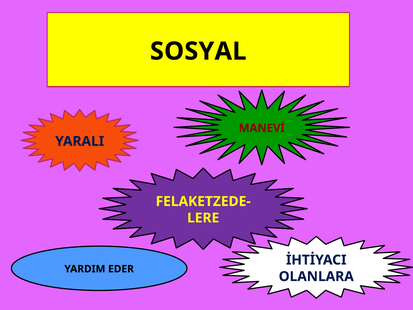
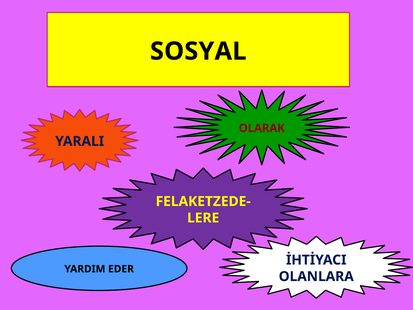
MANEVİ: MANEVİ -> OLARAK (262, 128)
